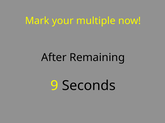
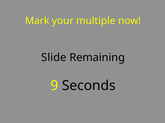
After: After -> Slide (54, 58)
